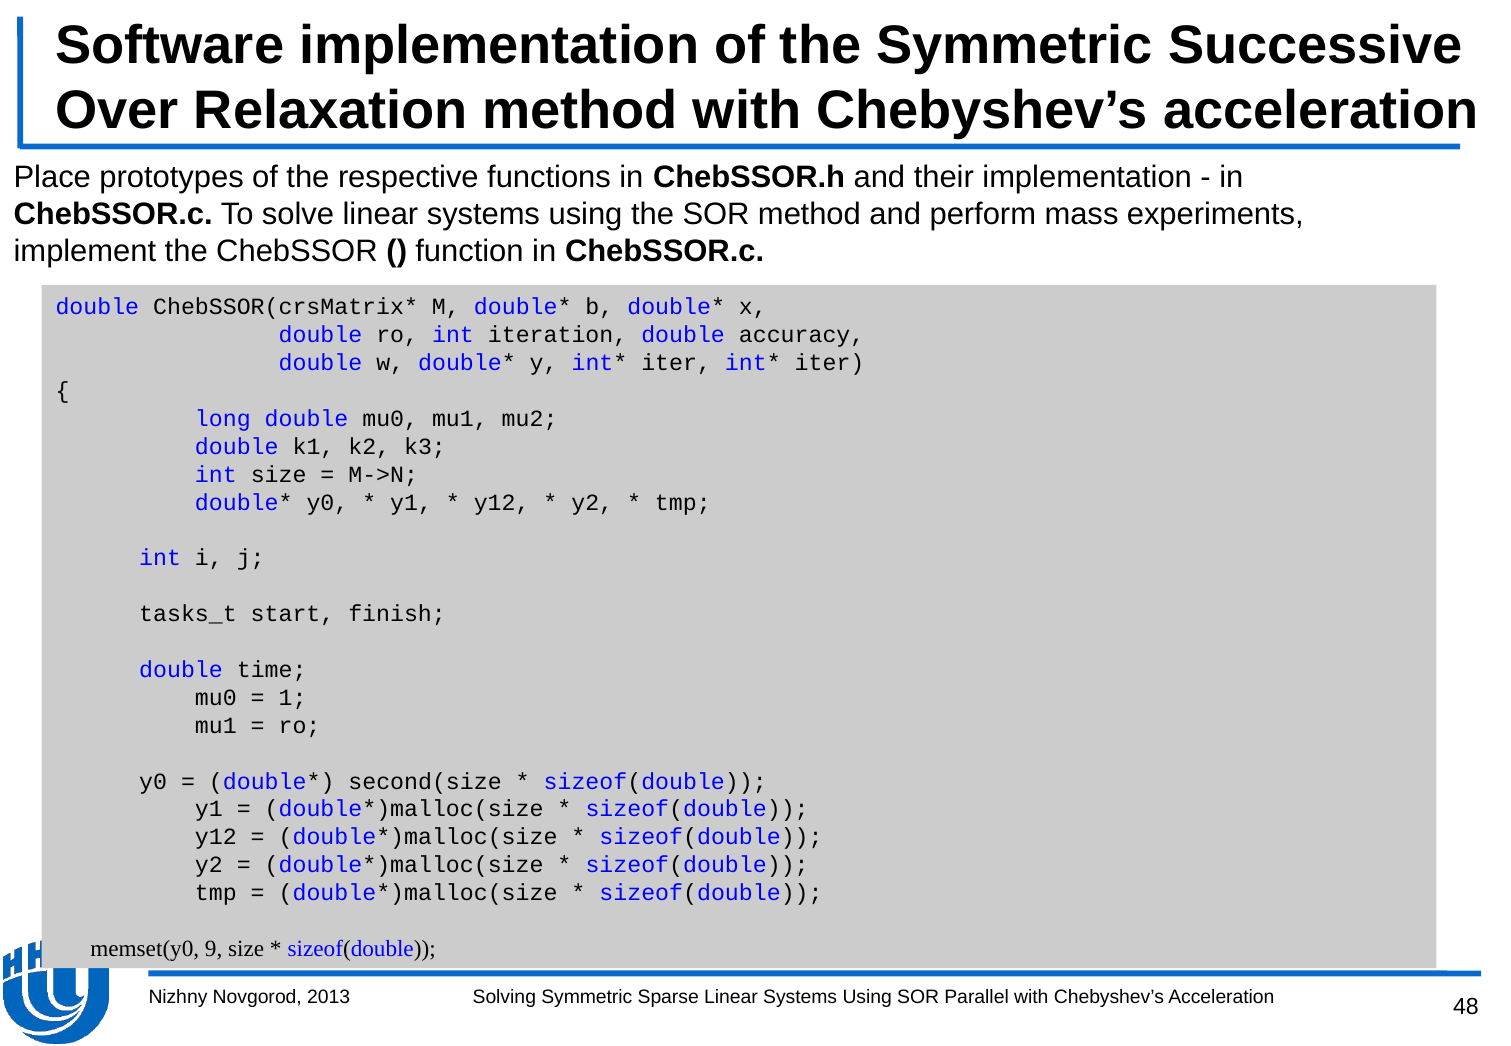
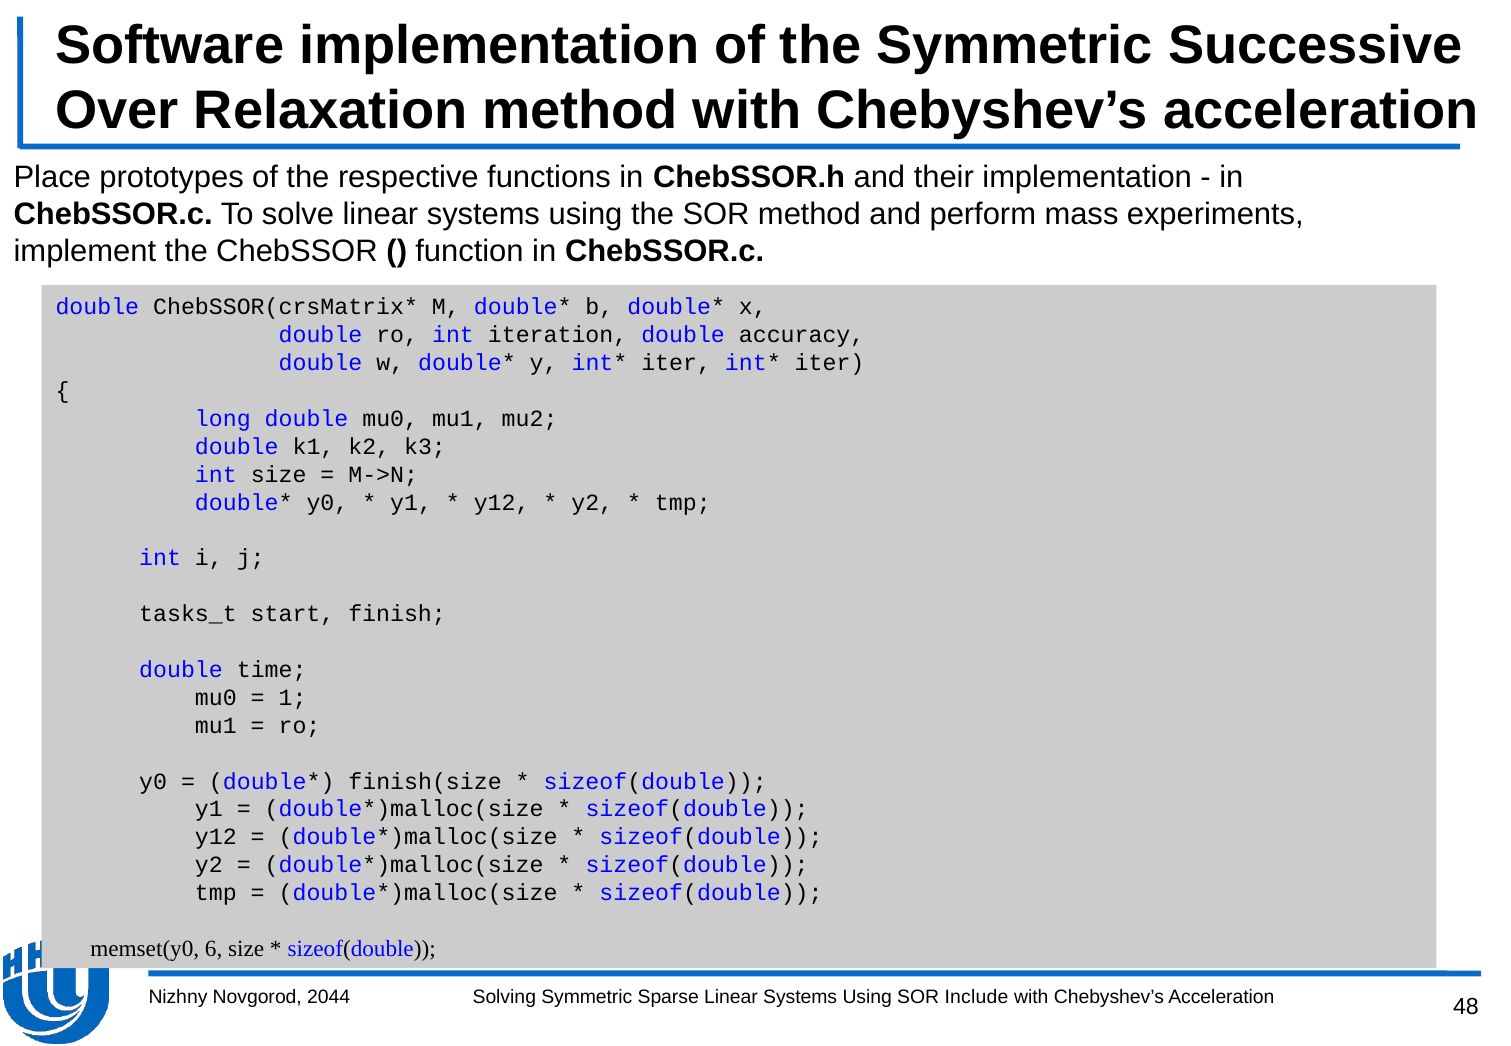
second(size: second(size -> finish(size (425, 781)
9: 9 -> 6 (214, 949)
2013: 2013 -> 2044 (329, 997)
Parallel: Parallel -> Include (976, 997)
